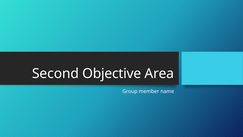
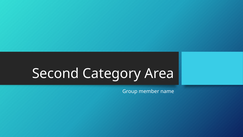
Objective: Objective -> Category (112, 73)
